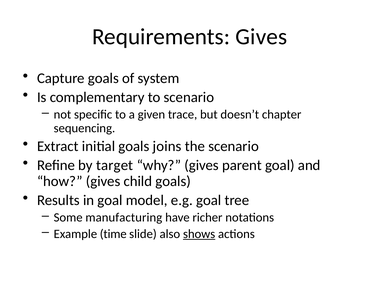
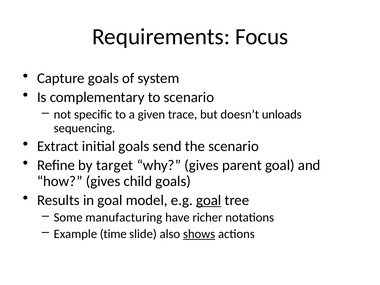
Requirements Gives: Gives -> Focus (262, 37)
chapter: chapter -> unloads (282, 115)
joins: joins -> send (167, 146)
goal underline: none -> present (209, 200)
